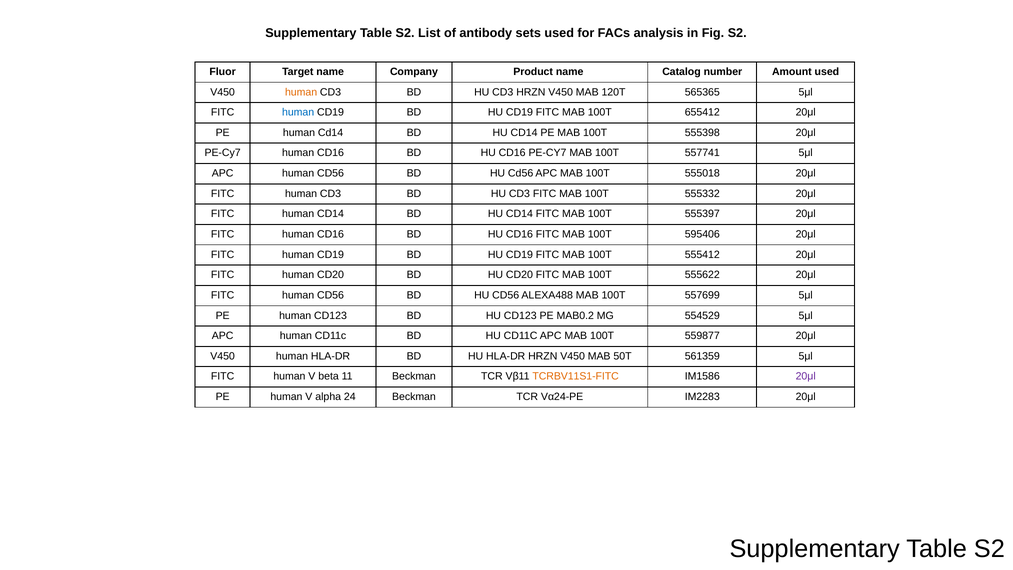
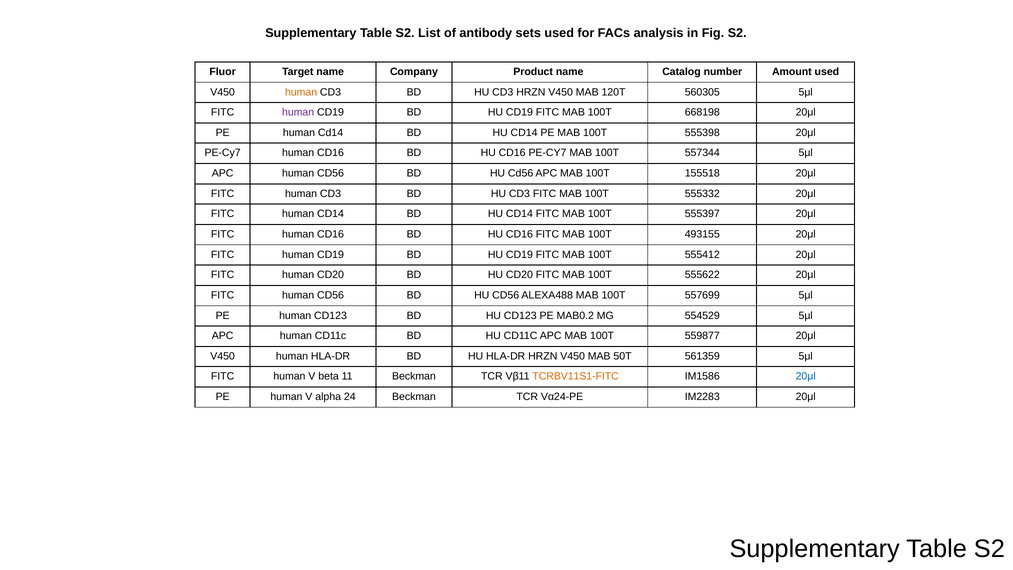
565365: 565365 -> 560305 (702, 92)
human colour: blue -> purple (298, 112)
655412: 655412 -> 668198 (702, 112)
557741: 557741 -> 557344 (702, 153)
555018: 555018 -> 155518 (702, 173)
595406: 595406 -> 493155 (702, 234)
20μl colour: purple -> blue (806, 376)
